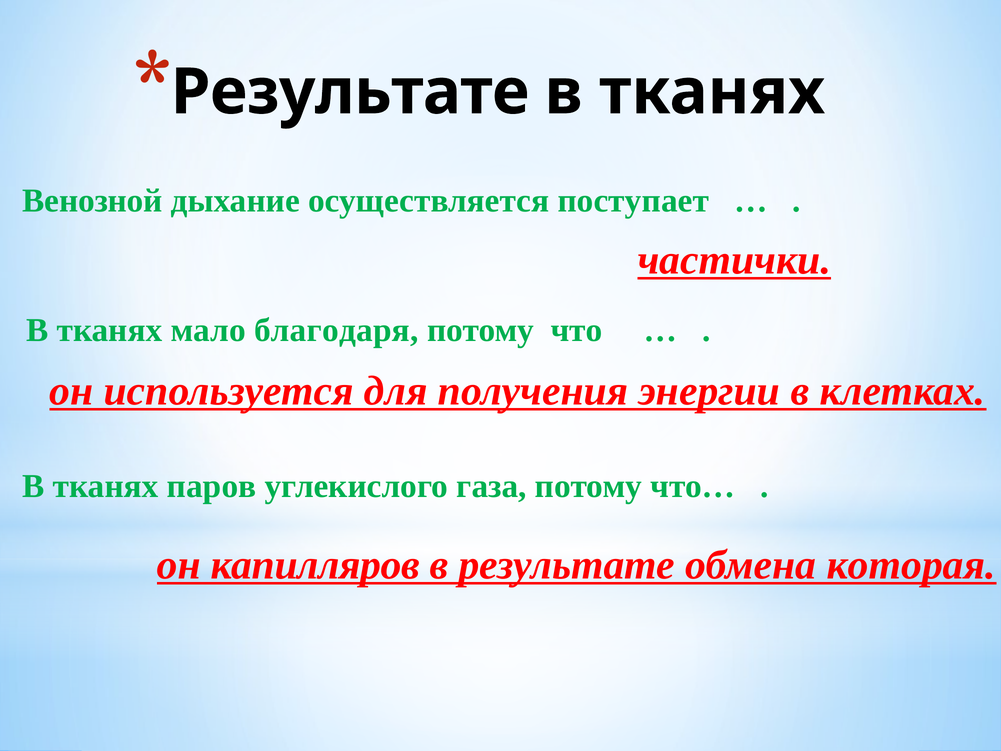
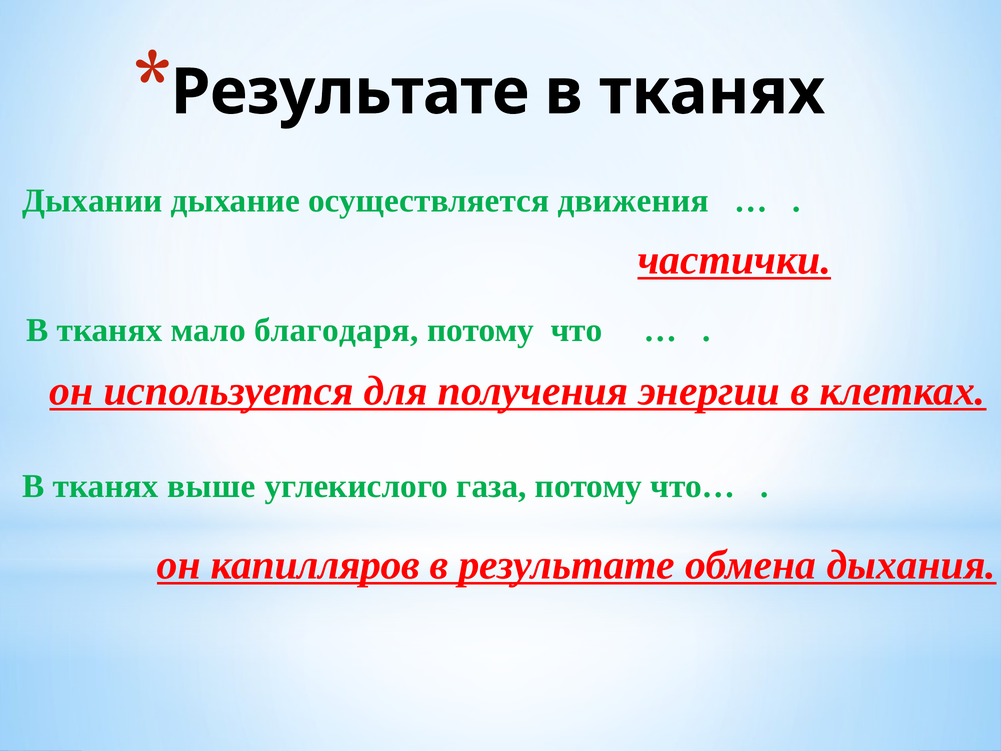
Венозной: Венозной -> Дыхании (92, 201)
поступает: поступает -> движения (633, 201)
паров: паров -> выше (212, 486)
которая: которая -> дыхания (911, 565)
